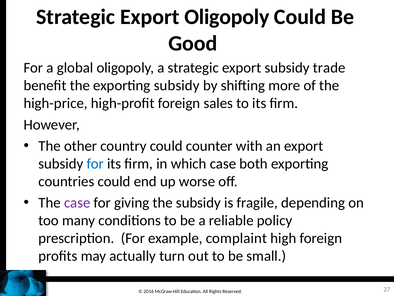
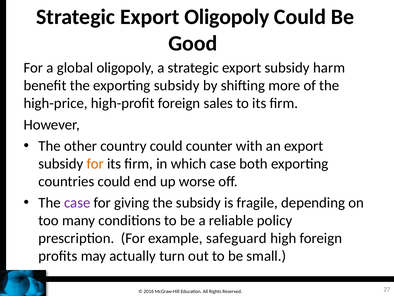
trade: trade -> harm (329, 68)
for colour: blue -> orange (95, 163)
complaint: complaint -> safeguard (236, 238)
